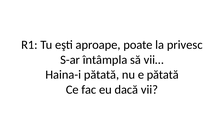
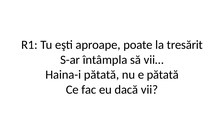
privesc: privesc -> tresărit (185, 45)
